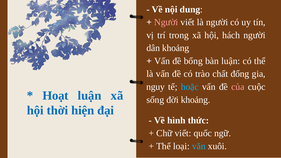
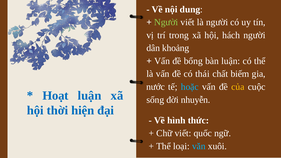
Người colour: pink -> light green (166, 22)
trào: trào -> thái (202, 74)
đống: đống -> biếm (240, 74)
nguy: nguy -> nước (156, 87)
của colour: pink -> yellow (238, 87)
đời khoảng: khoảng -> nhuyễn (196, 100)
